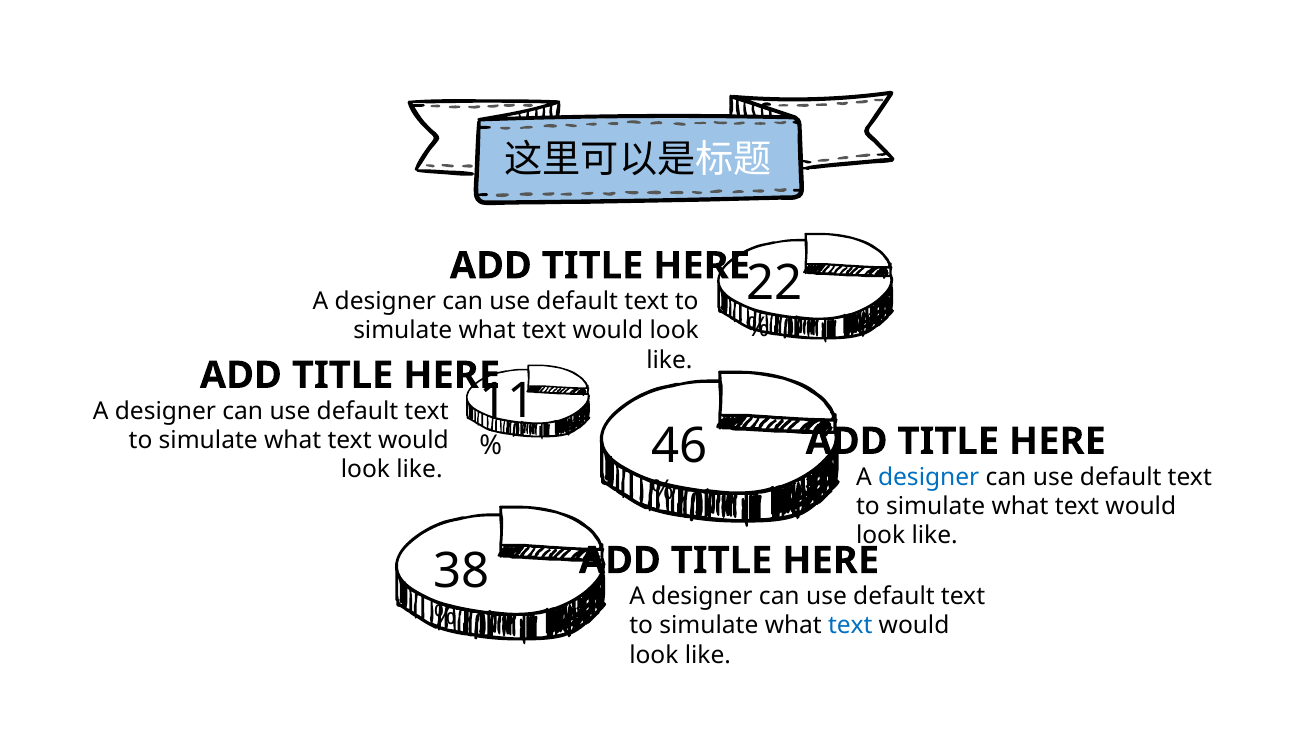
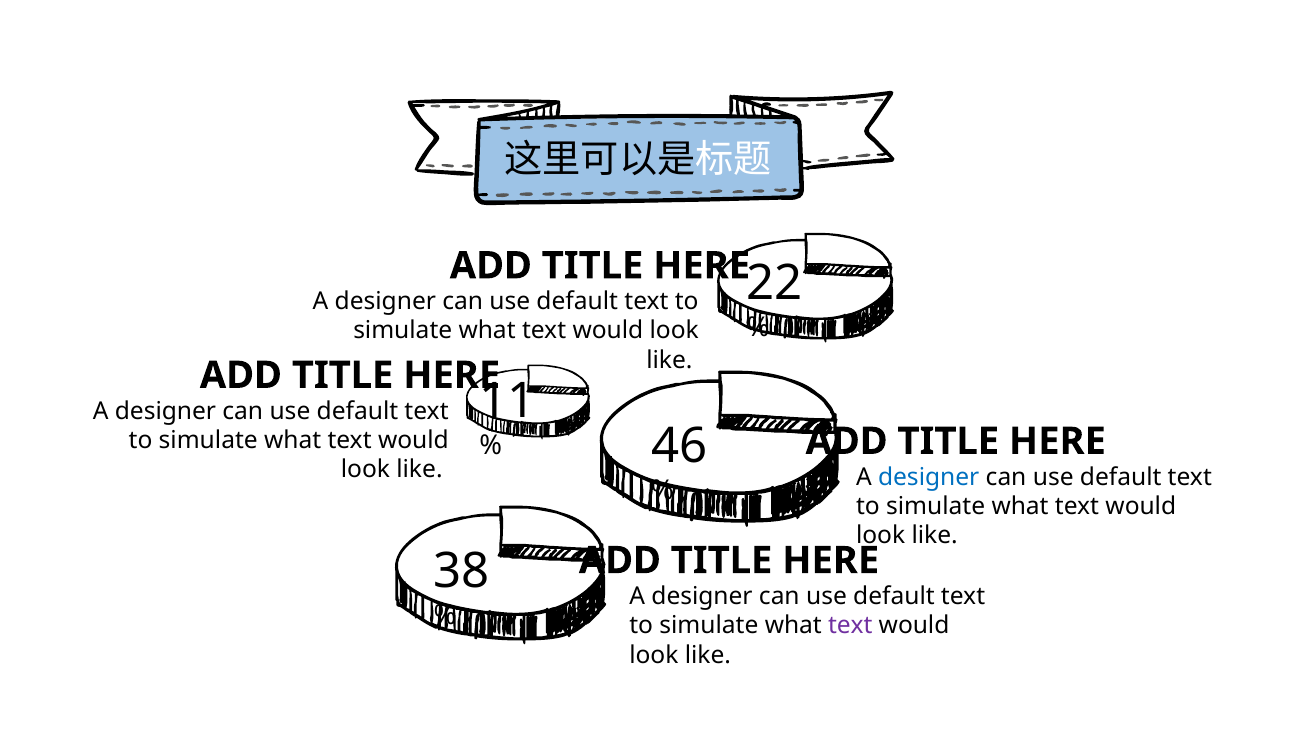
text colour: blue -> purple (850, 626)
